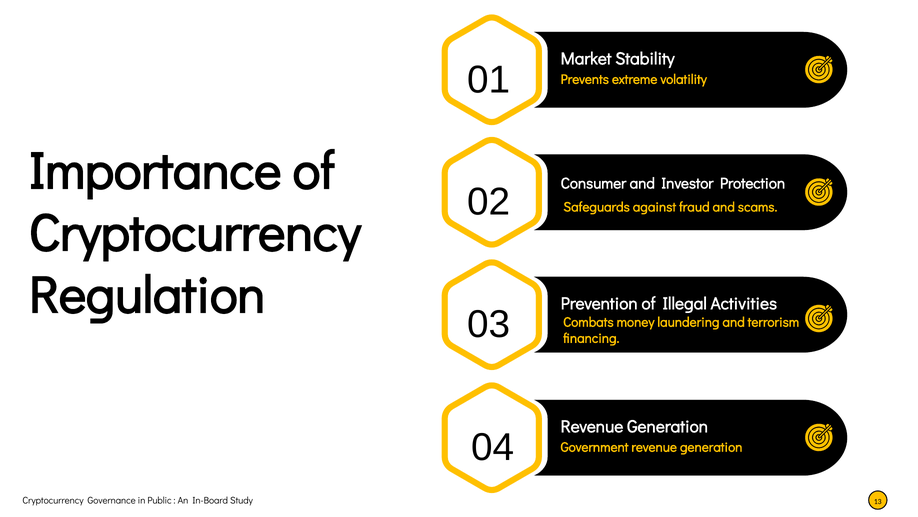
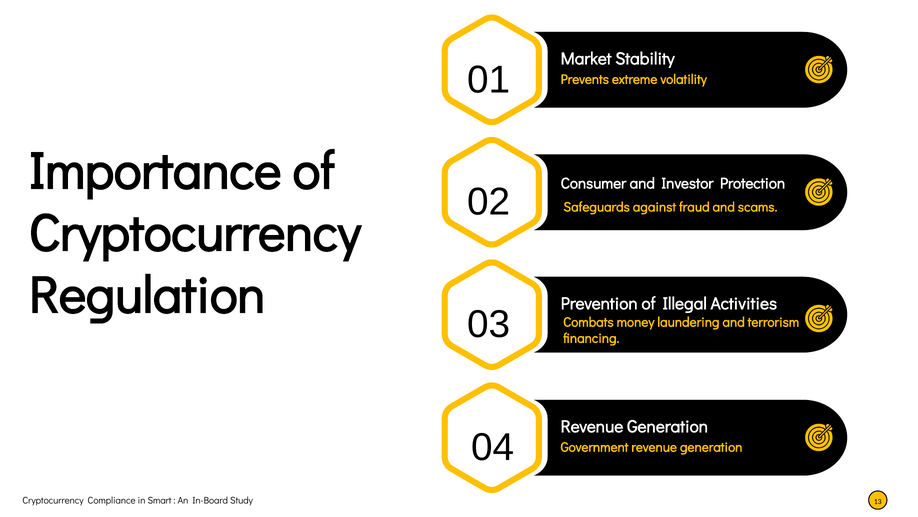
Governance: Governance -> Compliance (112, 500)
Public: Public -> Smart (160, 500)
